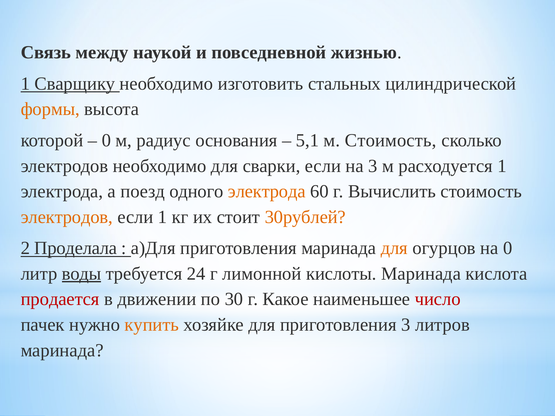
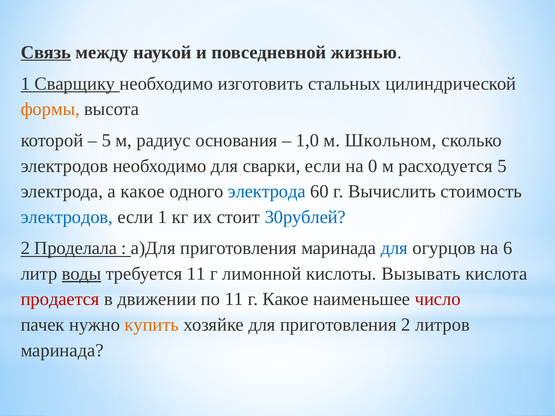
Связь underline: none -> present (46, 52)
0: 0 -> 5 (106, 140)
5,1: 5,1 -> 1,0 (307, 140)
м Стоимость: Стоимость -> Школьном (391, 140)
на 3: 3 -> 0 (373, 166)
расходуется 1: 1 -> 5 (502, 166)
а поезд: поезд -> какое (143, 192)
электрода colour: orange -> blue (267, 192)
электродов colour: orange -> blue (67, 217)
30рублей colour: orange -> blue (305, 217)
для colour: orange -> blue (394, 248)
на 0: 0 -> 6 (508, 248)
требуется 24: 24 -> 11 (196, 274)
кислоты Маринада: Маринада -> Вызывать (421, 274)
по 30: 30 -> 11 (234, 299)
приготовления 3: 3 -> 2 (406, 325)
